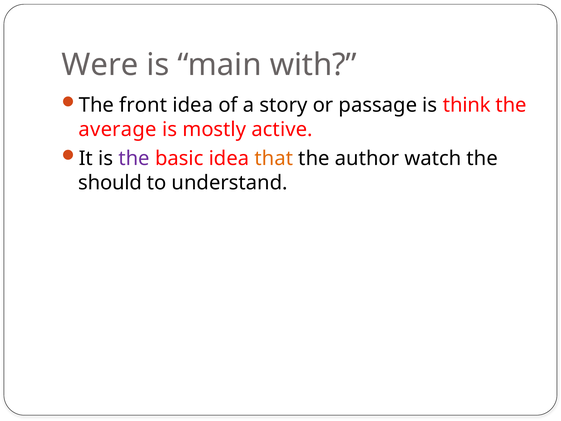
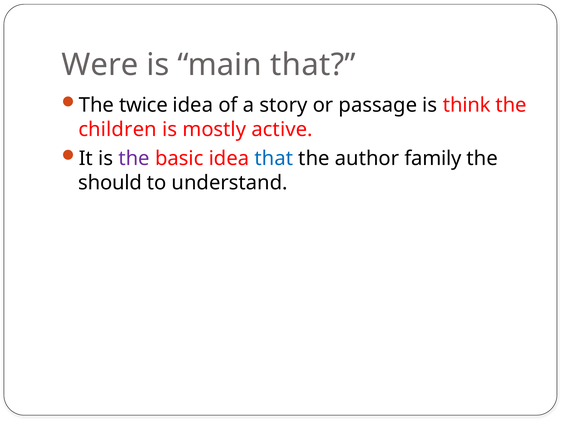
main with: with -> that (313, 65)
front: front -> twice (143, 105)
average: average -> children (118, 129)
that colour: orange -> blue (274, 158)
watch: watch -> family (433, 158)
